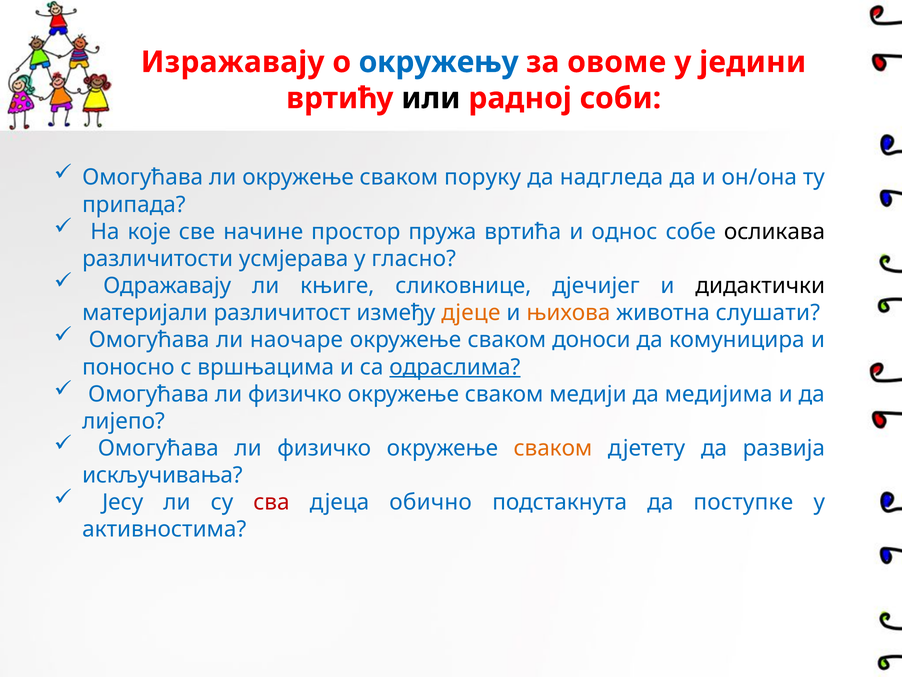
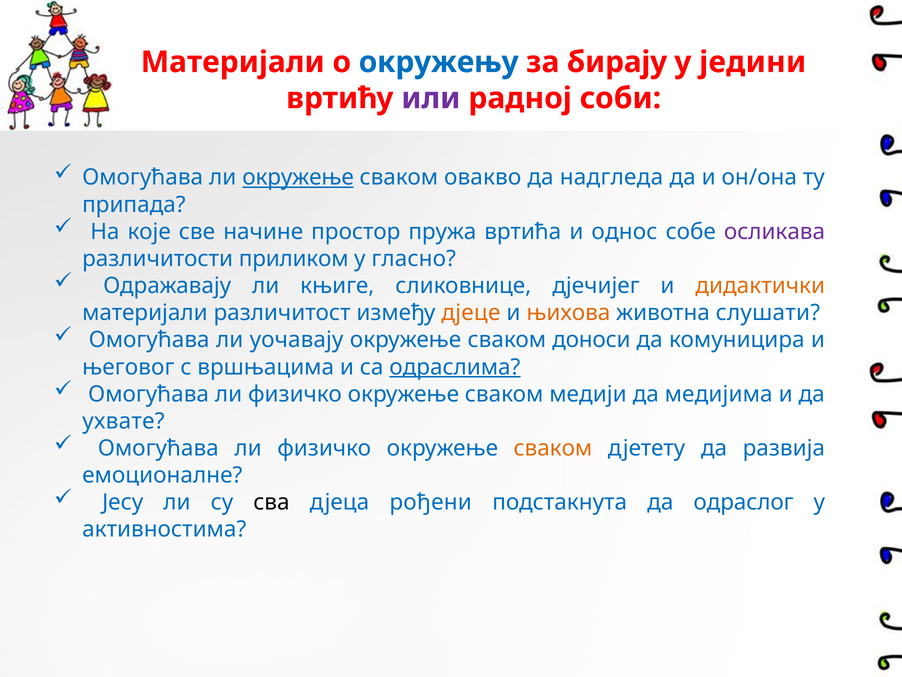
Изражавају: Изражавају -> Материјали (233, 62)
овоме: овоме -> бирају (617, 62)
или colour: black -> purple (431, 98)
окружење underline: none -> present (298, 177)
поруку: поруку -> овакво (483, 177)
осликава colour: black -> purple (775, 231)
усмјерава: усмјерава -> приликом (294, 259)
дидактички colour: black -> orange (760, 286)
наочаре: наочаре -> уочавају (297, 340)
поносно: поносно -> његовог (128, 367)
лијепо: лијепо -> ухвате (123, 421)
искључивања: искључивања -> емоционалне (162, 475)
сва colour: red -> black (271, 502)
обично: обично -> рођени (431, 502)
поступке: поступке -> одраслог (743, 502)
